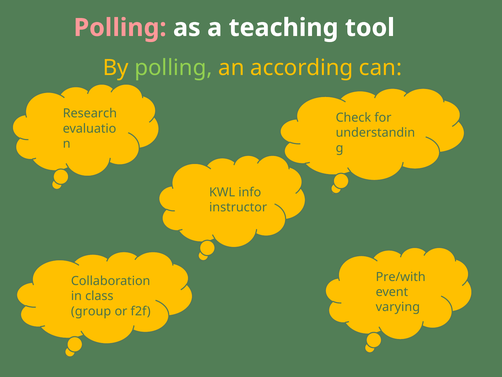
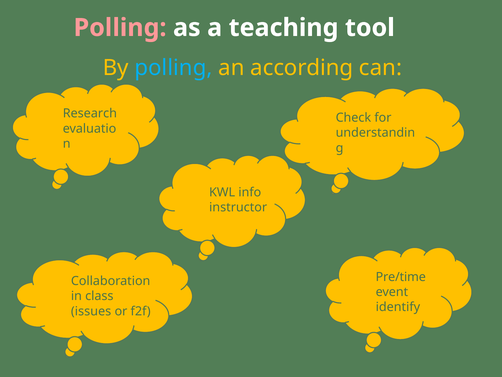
polling colour: light green -> light blue (173, 68)
Pre/with: Pre/with -> Pre/time (401, 277)
varying: varying -> identify (398, 307)
group: group -> issues (91, 311)
